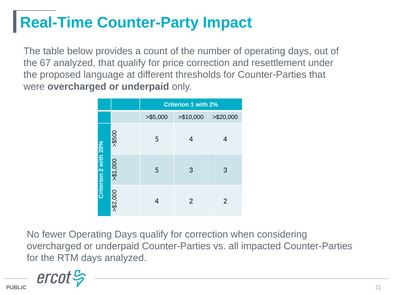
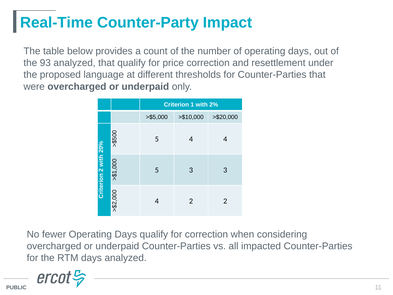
67: 67 -> 93 (45, 63)
